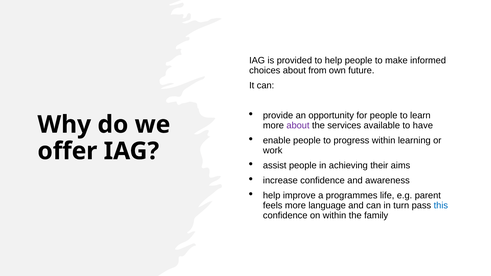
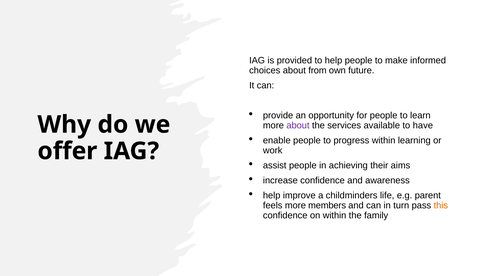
programmes: programmes -> childminders (352, 196)
language: language -> members (327, 206)
this colour: blue -> orange (441, 206)
